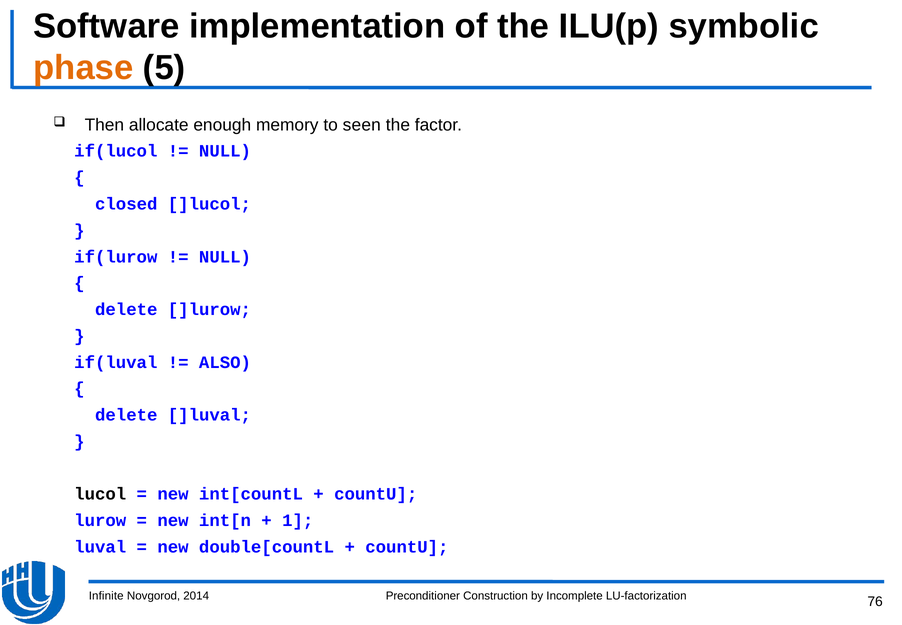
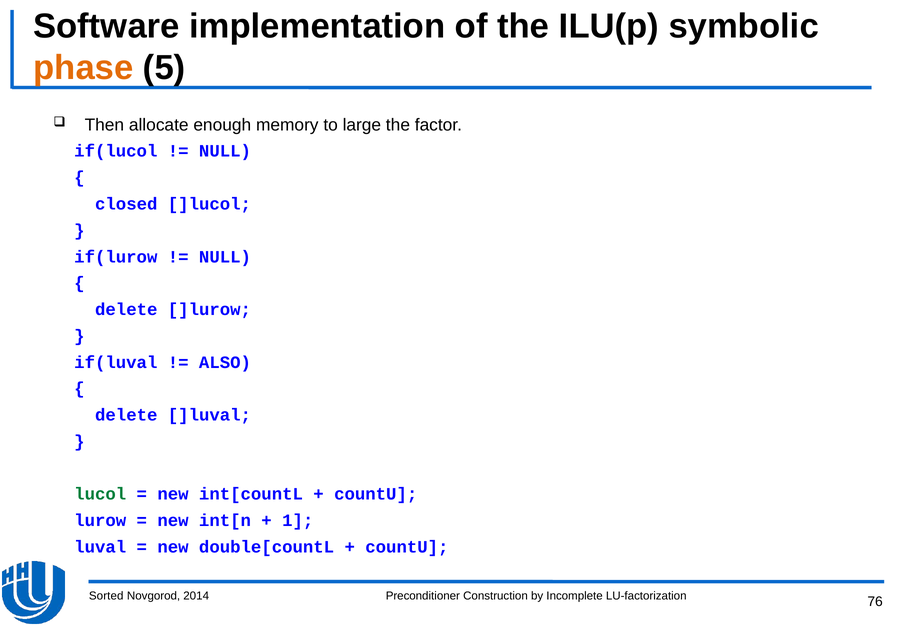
seen: seen -> large (362, 125)
lucol colour: black -> green (100, 494)
Infinite: Infinite -> Sorted (106, 595)
